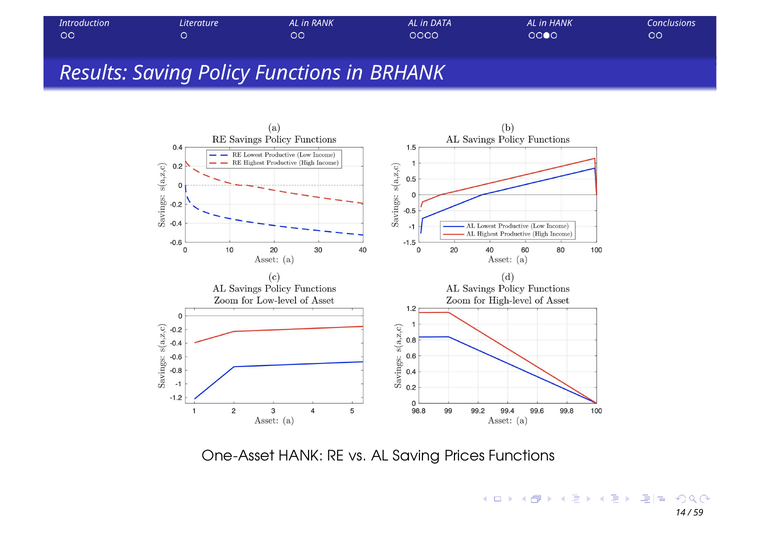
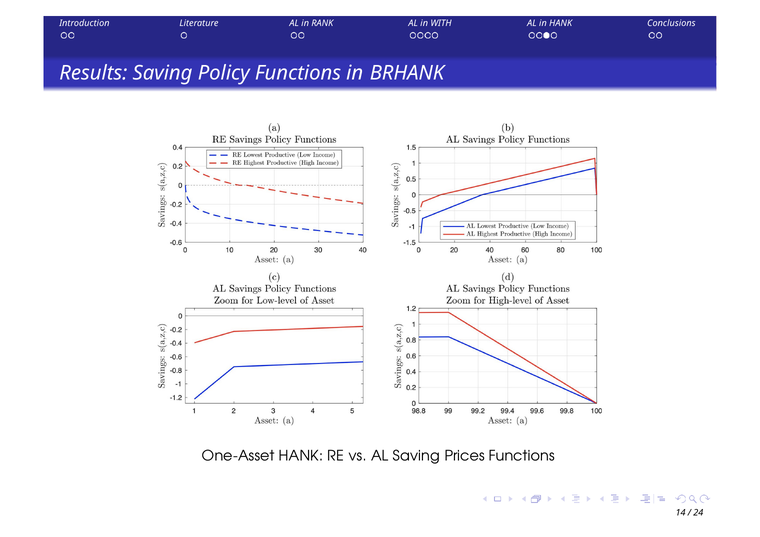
DATA: DATA -> WITH (441, 23)
59: 59 -> 24 (698, 513)
